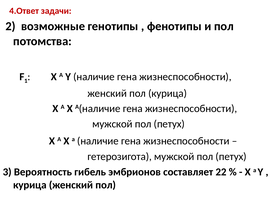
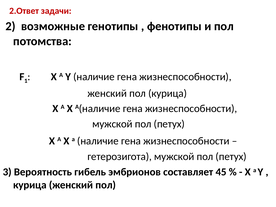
4.Ответ: 4.Ответ -> 2.Ответ (24, 11)
22: 22 -> 45 (221, 172)
